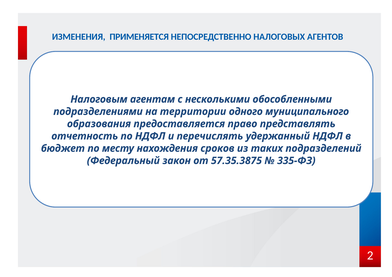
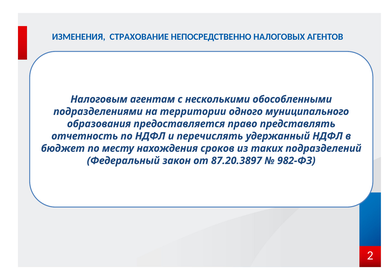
ПРИМЕНЯЕТСЯ: ПРИМЕНЯЕТСЯ -> СТРАХОВАНИЕ (139, 37)
57.35.3875: 57.35.3875 -> 87.20.3897 (236, 161)
335-ФЗ: 335-ФЗ -> 982-ФЗ (296, 161)
